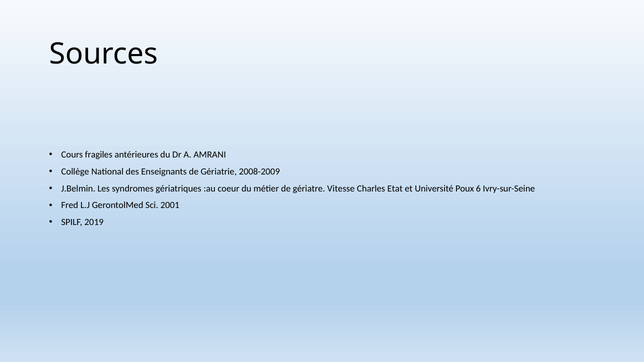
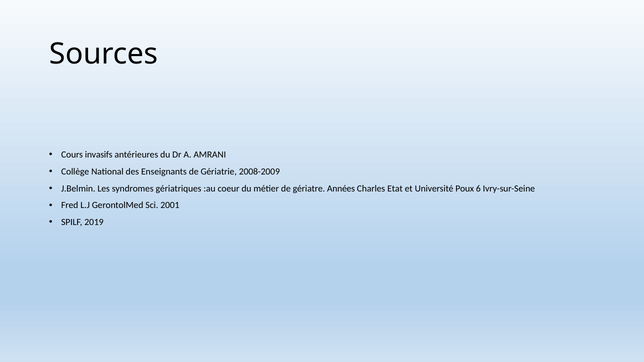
fragiles: fragiles -> invasifs (99, 155)
Vitesse: Vitesse -> Années (341, 189)
